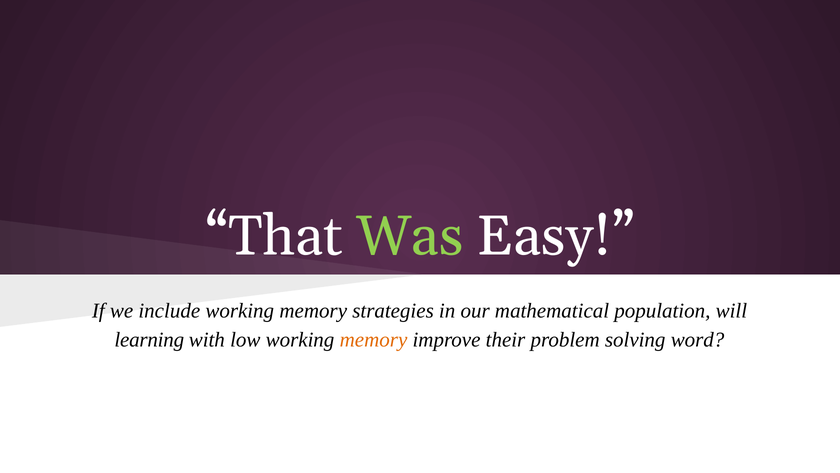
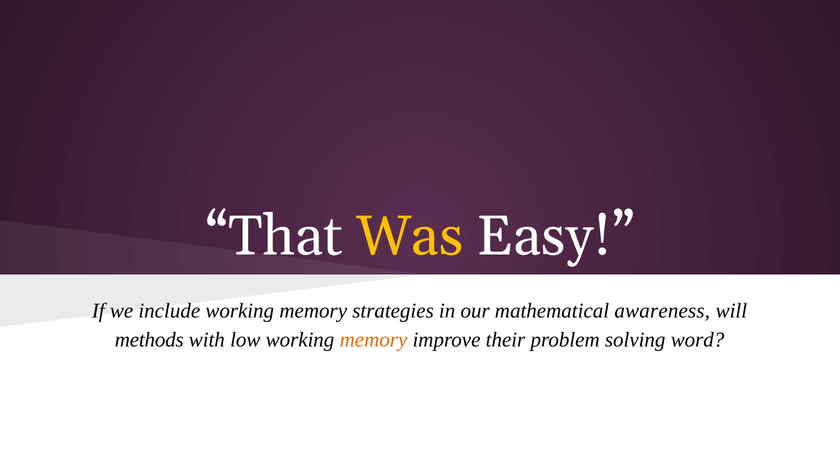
Was colour: light green -> yellow (410, 236)
population: population -> awareness (662, 310)
learning: learning -> methods (149, 339)
